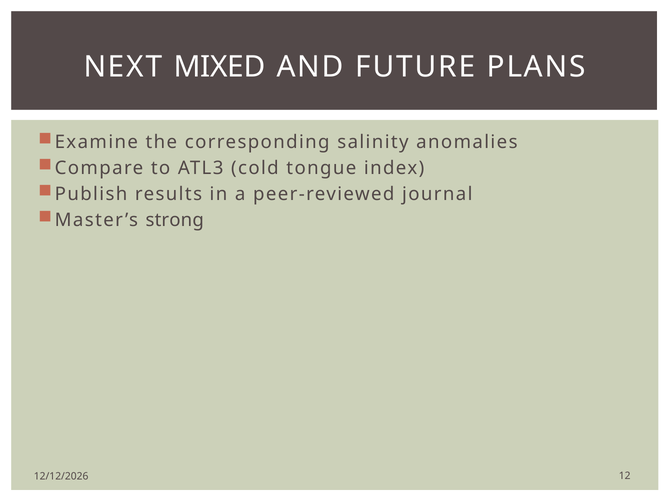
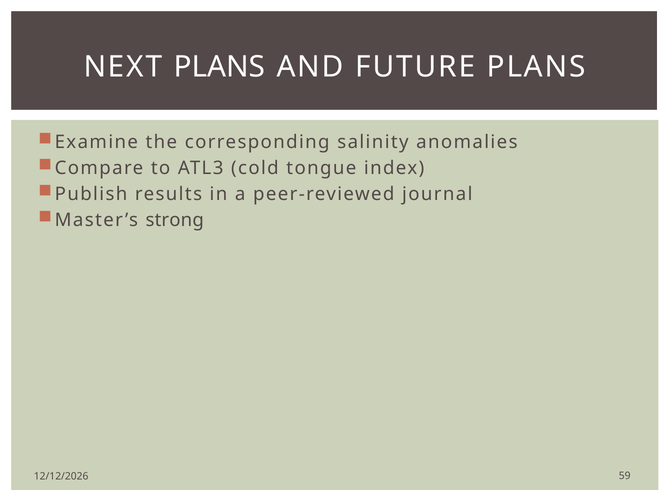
NEXT MIXED: MIXED -> PLANS (219, 67)
12: 12 -> 59 (625, 476)
